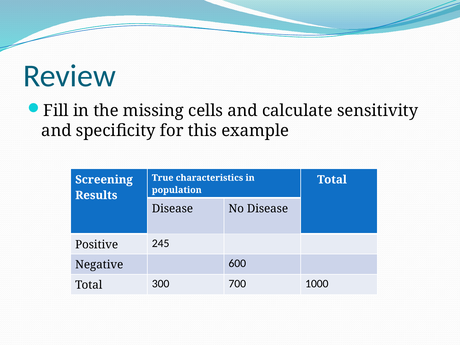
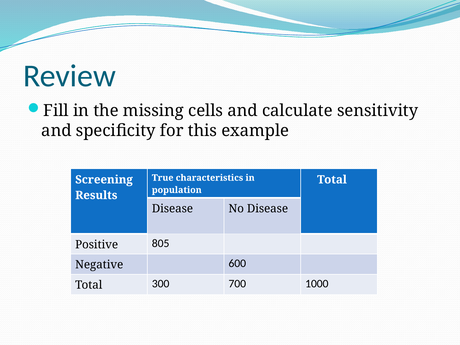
245: 245 -> 805 (161, 243)
